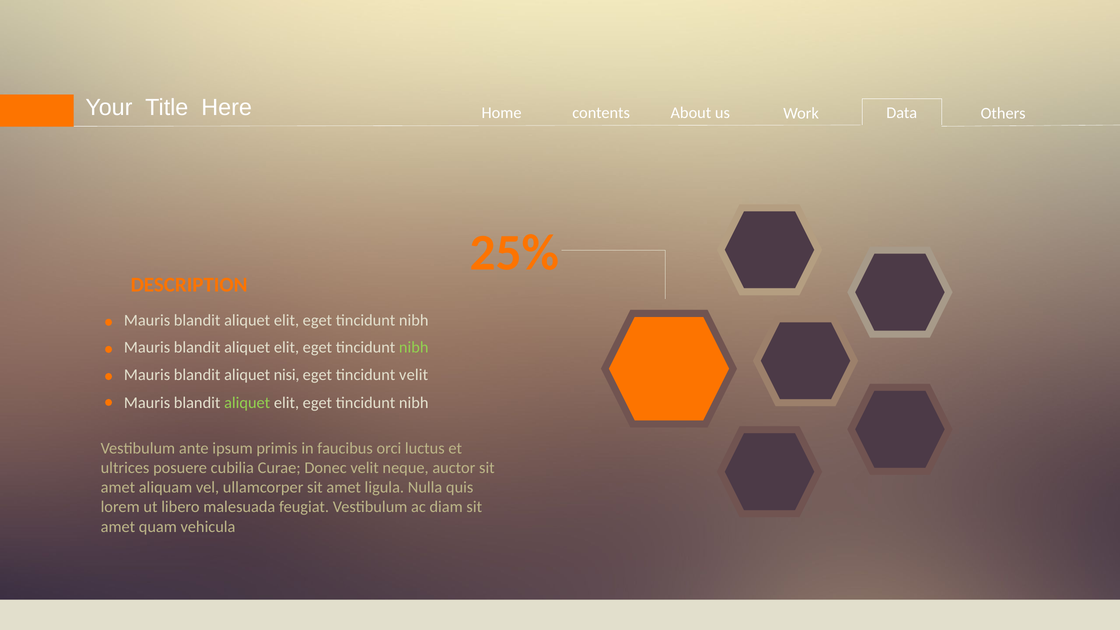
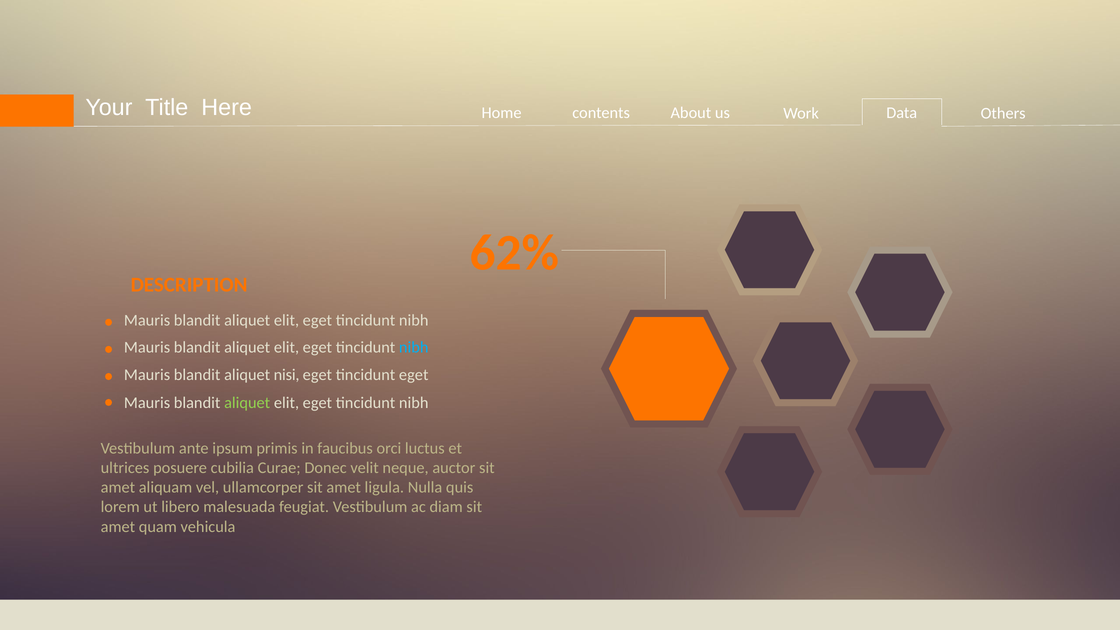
25%: 25% -> 62% (514, 253)
nibh colour: light green -> light blue (414, 348)
tincidunt velit: velit -> eget (414, 375)
